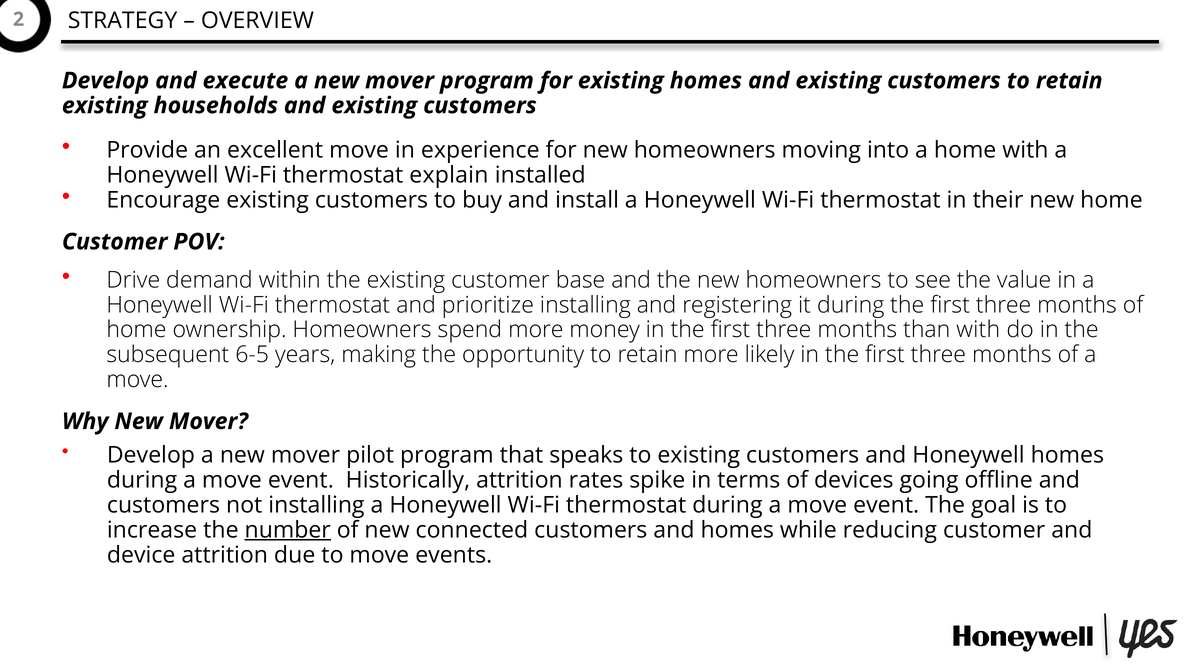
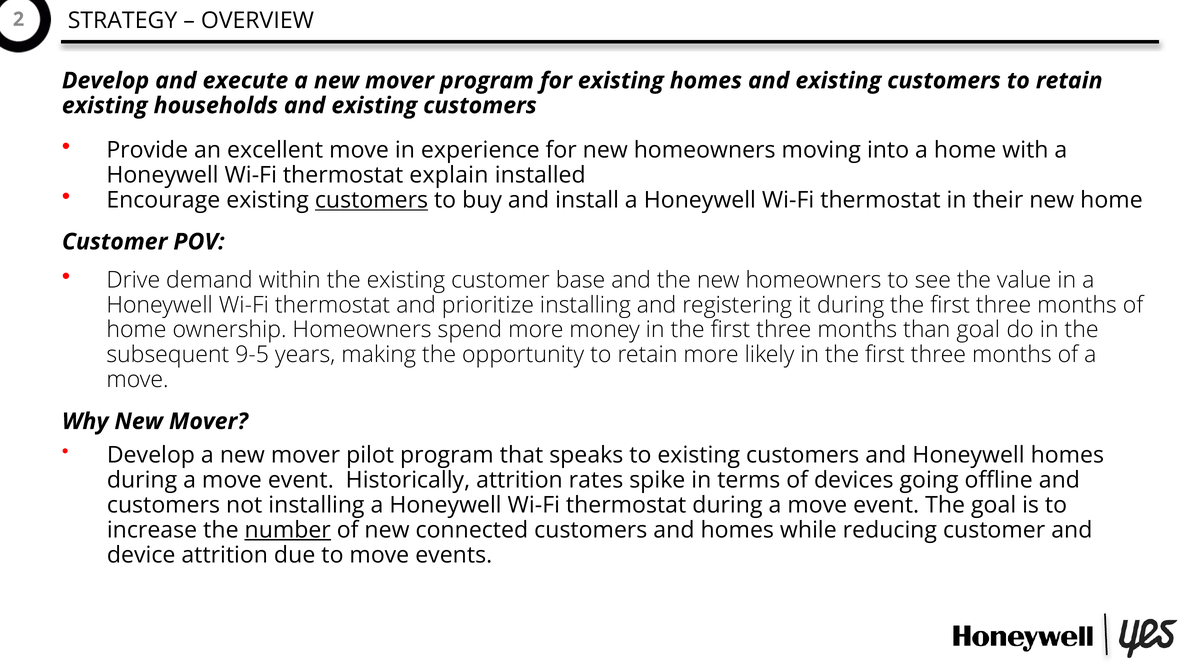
customers underline: none -> present (371, 200)
than with: with -> goal (978, 330)
6-5: 6-5 -> 9-5 (252, 355)
